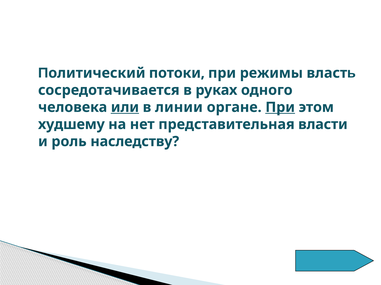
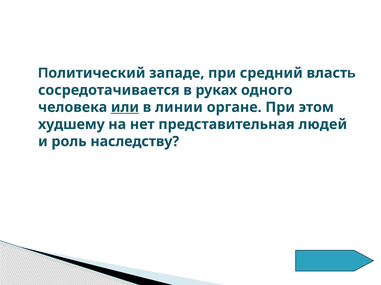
потоки: потоки -> западе (177, 73)
режимы: режимы -> средний (271, 73)
При underline: present -> none (280, 108)
власти: власти -> людей (323, 125)
